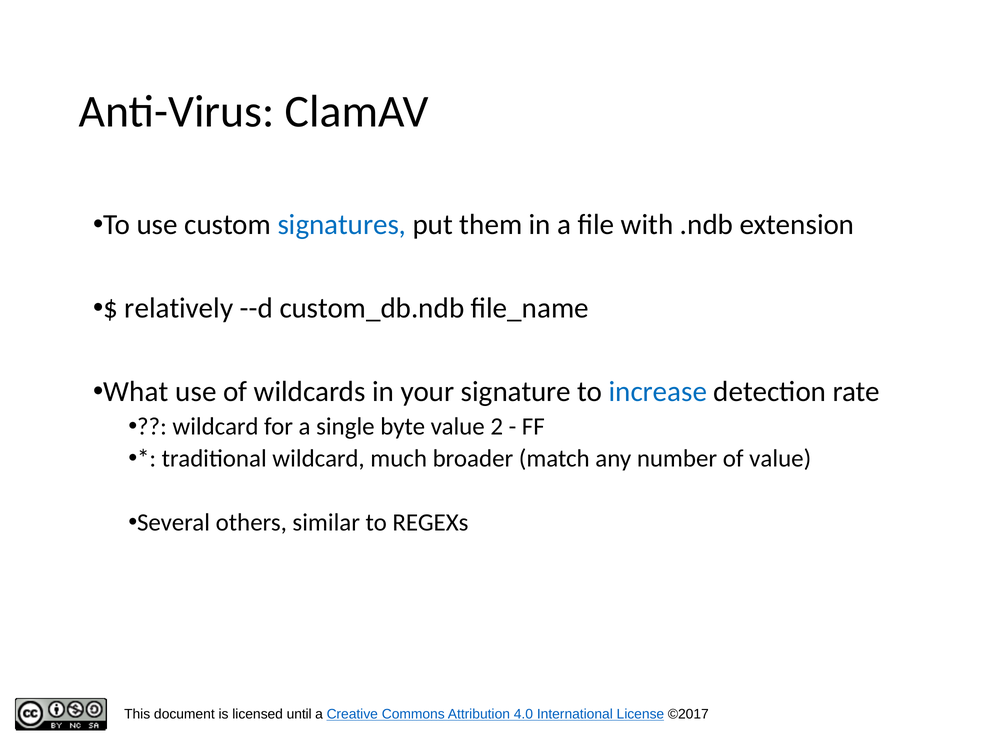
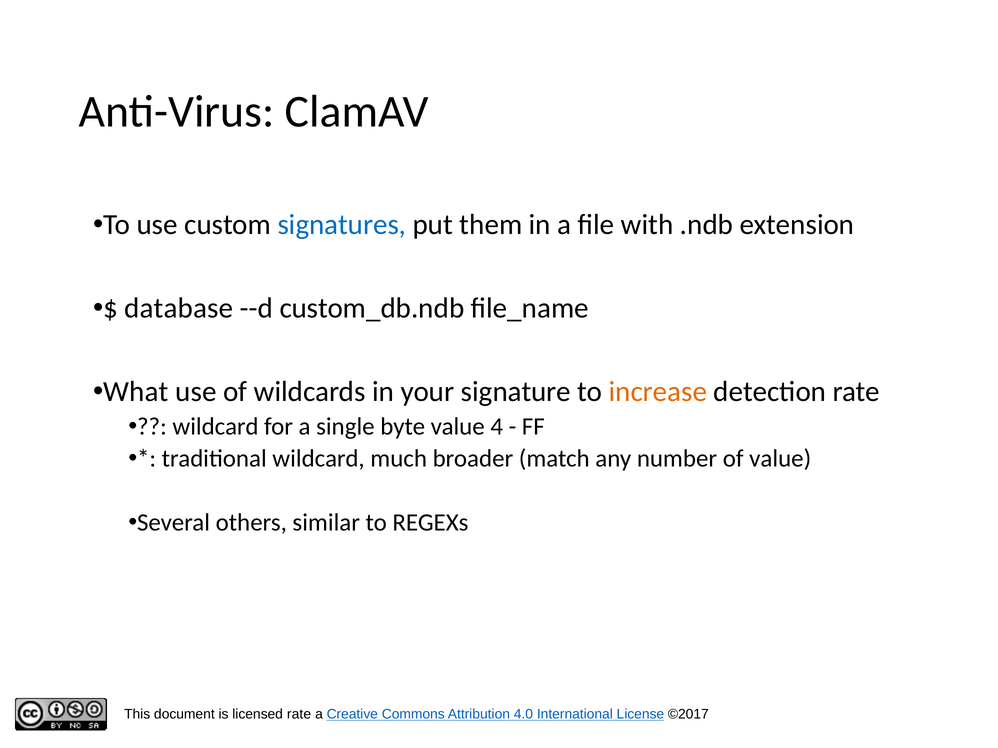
relatively: relatively -> database (179, 308)
increase colour: blue -> orange (658, 392)
2: 2 -> 4 (497, 427)
until: until -> rate (299, 715)
